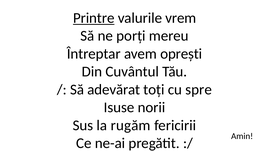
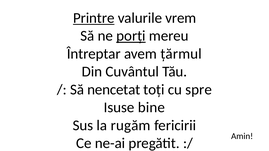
porți underline: none -> present (131, 36)
oprești: oprești -> țărmul (181, 54)
adevărat: adevărat -> nencetat (114, 90)
norii: norii -> bine (151, 108)
